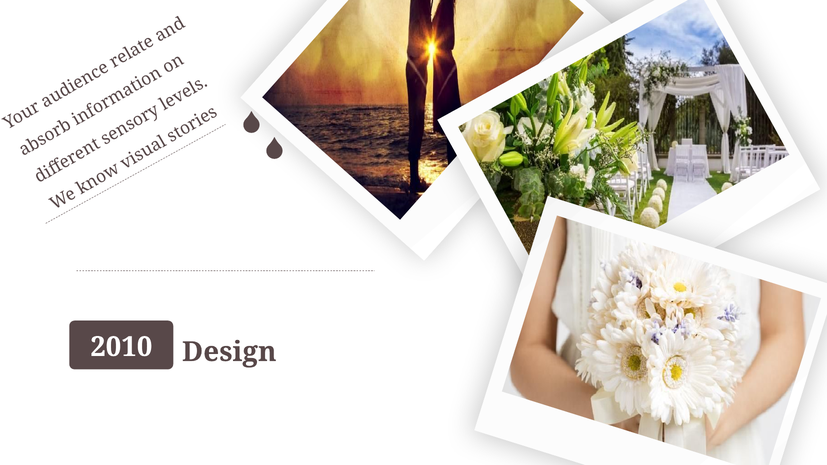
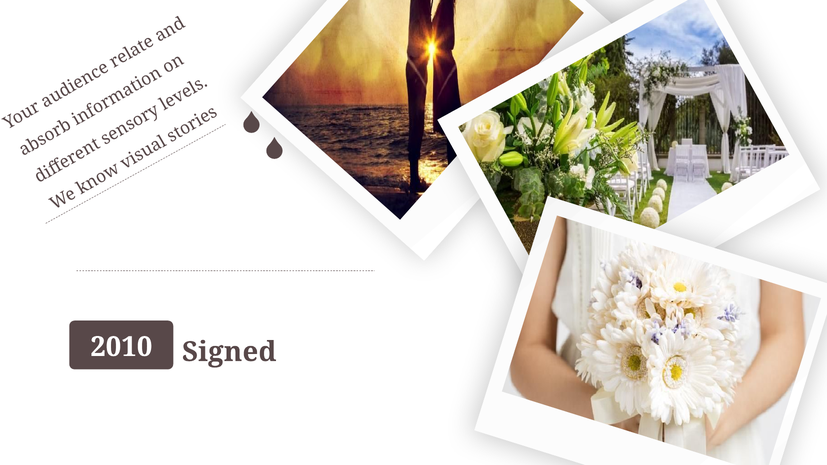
Design: Design -> Signed (229, 352)
